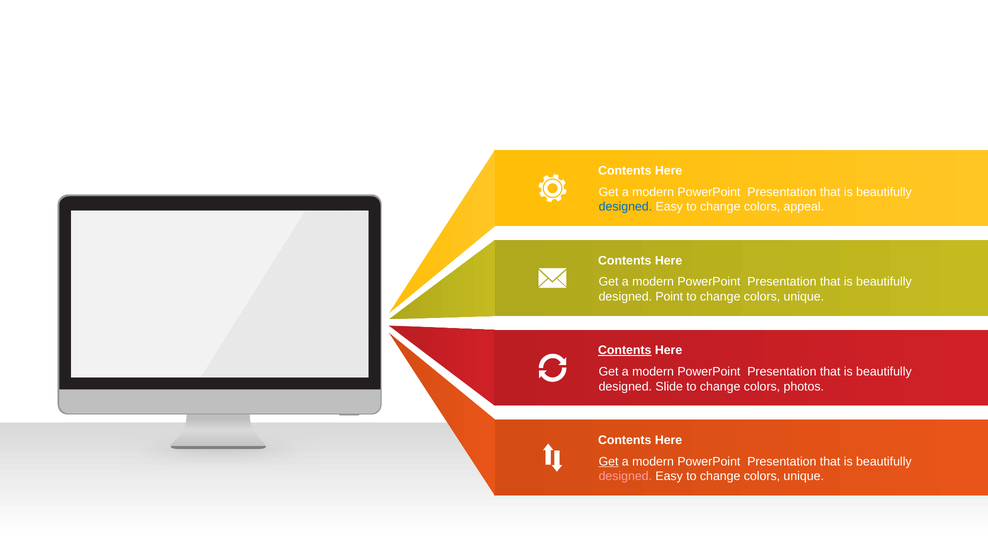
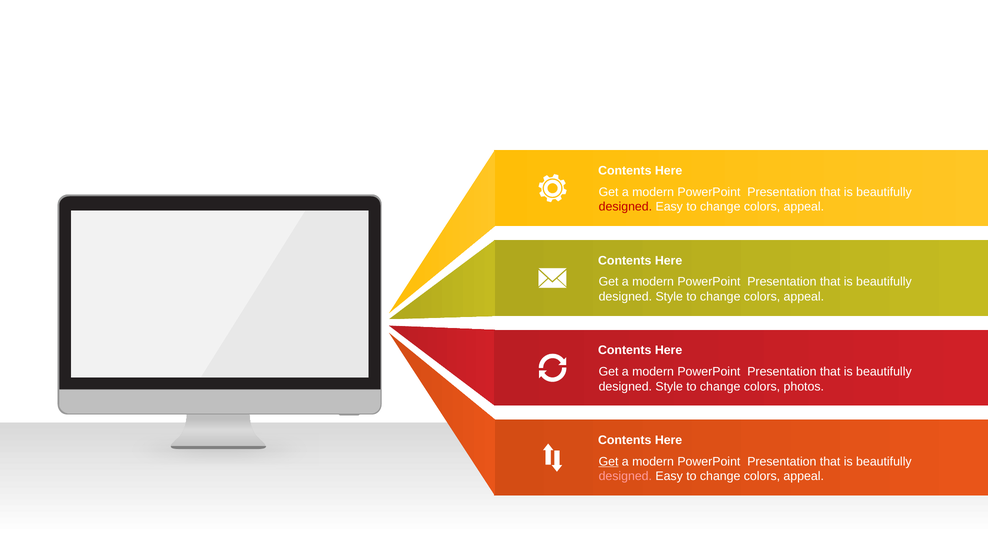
designed colour: blue -> red (625, 207)
Point: Point -> Style (669, 297)
unique: unique -> appeal (804, 297)
Contents underline: present -> none (625, 350)
Slide: Slide -> Style (669, 386)
unique: unique -> appeal (804, 476)
